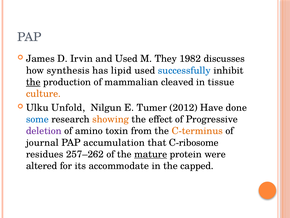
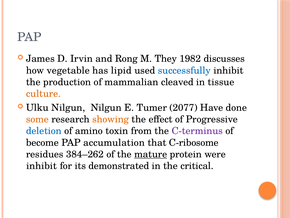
and Used: Used -> Rong (126, 59)
synthesis: synthesis -> vegetable (68, 70)
the underline: present -> none (33, 82)
Ulku Unfold: Unfold -> Nilgun (68, 107)
2012: 2012 -> 2077 (184, 107)
some colour: blue -> orange (37, 119)
deletion colour: purple -> blue (44, 131)
C-terminus colour: orange -> purple (197, 131)
journal: journal -> become (42, 142)
257–262: 257–262 -> 384–262 (85, 154)
altered: altered -> inhibit (42, 165)
accommodate: accommodate -> demonstrated (119, 165)
capped: capped -> critical (197, 165)
